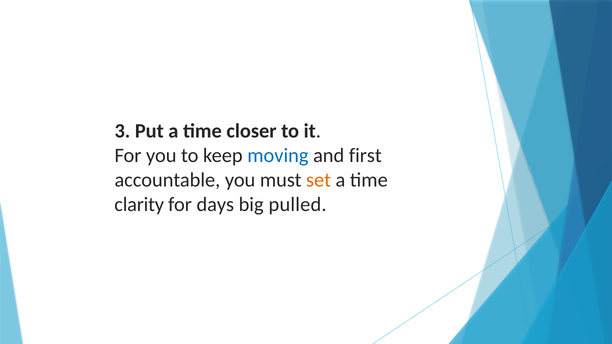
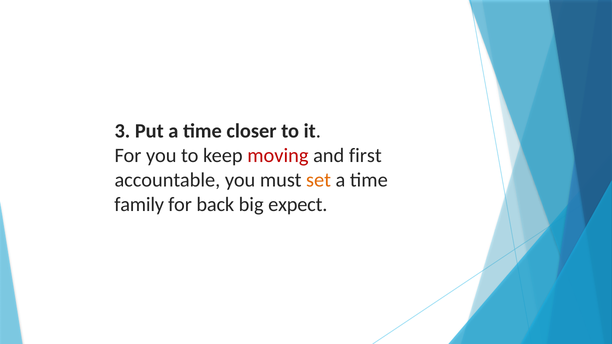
moving colour: blue -> red (278, 155)
clarity: clarity -> family (139, 204)
days: days -> back (215, 204)
pulled: pulled -> expect (298, 204)
